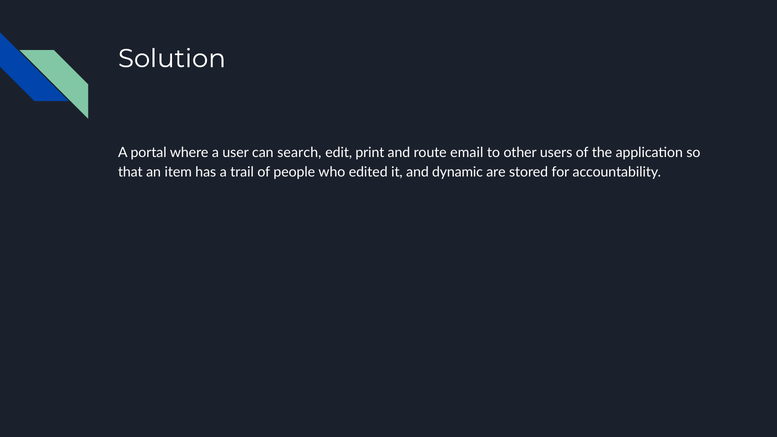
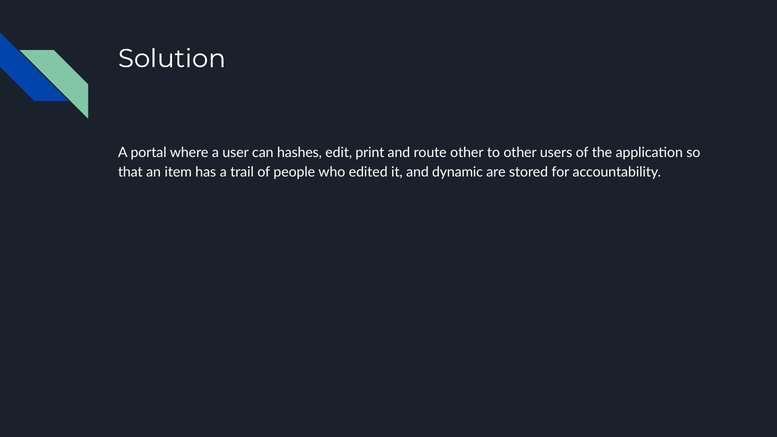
search: search -> hashes (299, 153)
route email: email -> other (467, 153)
